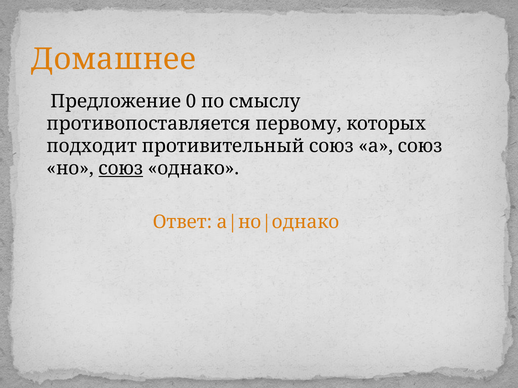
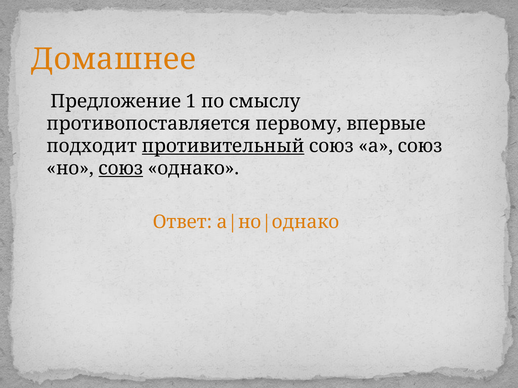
0: 0 -> 1 (191, 101)
которых: которых -> впервые (386, 124)
противительный underline: none -> present (223, 146)
